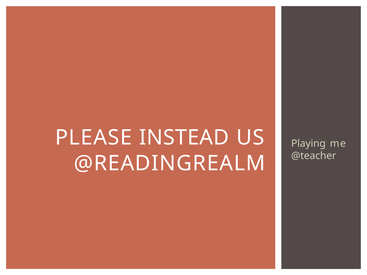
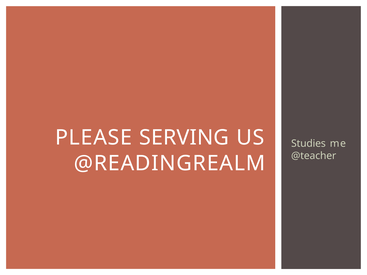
INSTEAD: INSTEAD -> SERVING (184, 138)
Playing: Playing -> Studies (308, 144)
